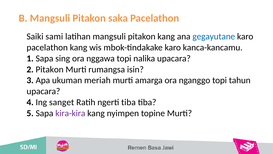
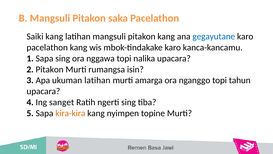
Saiki sami: sami -> kang (54, 36)
ukuman meriah: meriah -> latihan (97, 80)
ngerti tiba: tiba -> sing (129, 102)
kira-kira colour: purple -> orange (70, 113)
